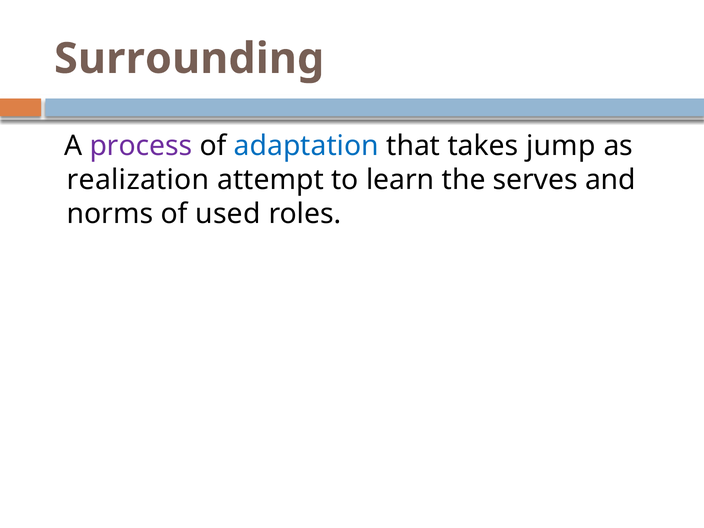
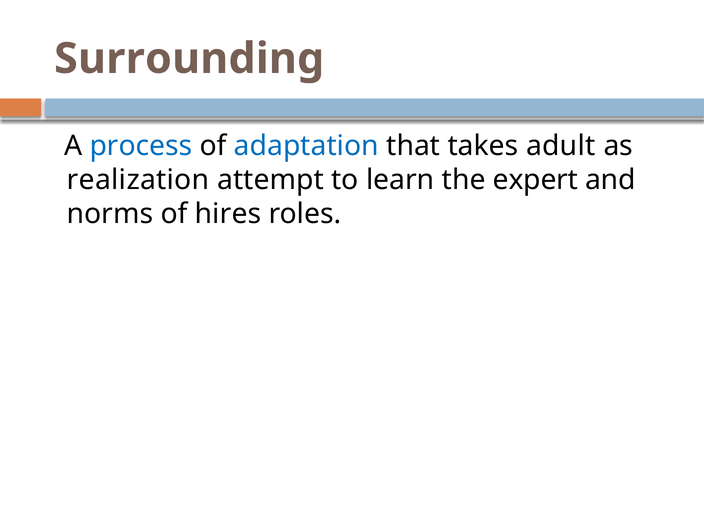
process colour: purple -> blue (141, 146)
jump: jump -> adult (561, 146)
serves: serves -> expert (535, 180)
used: used -> hires (228, 214)
